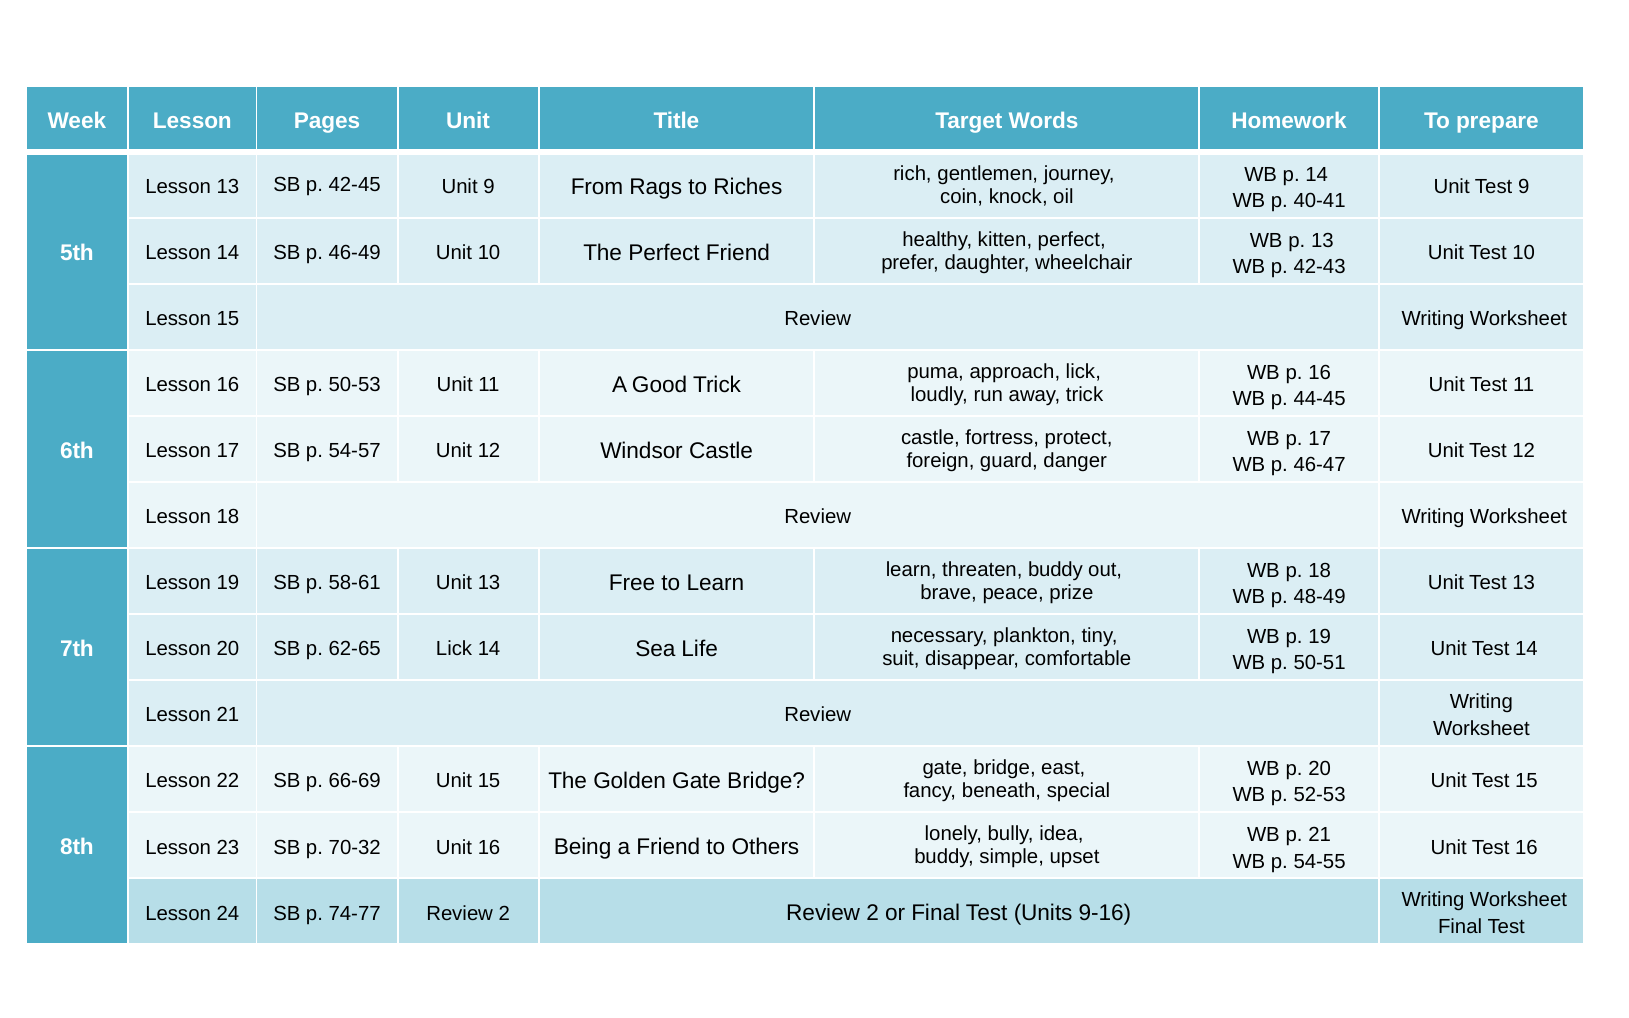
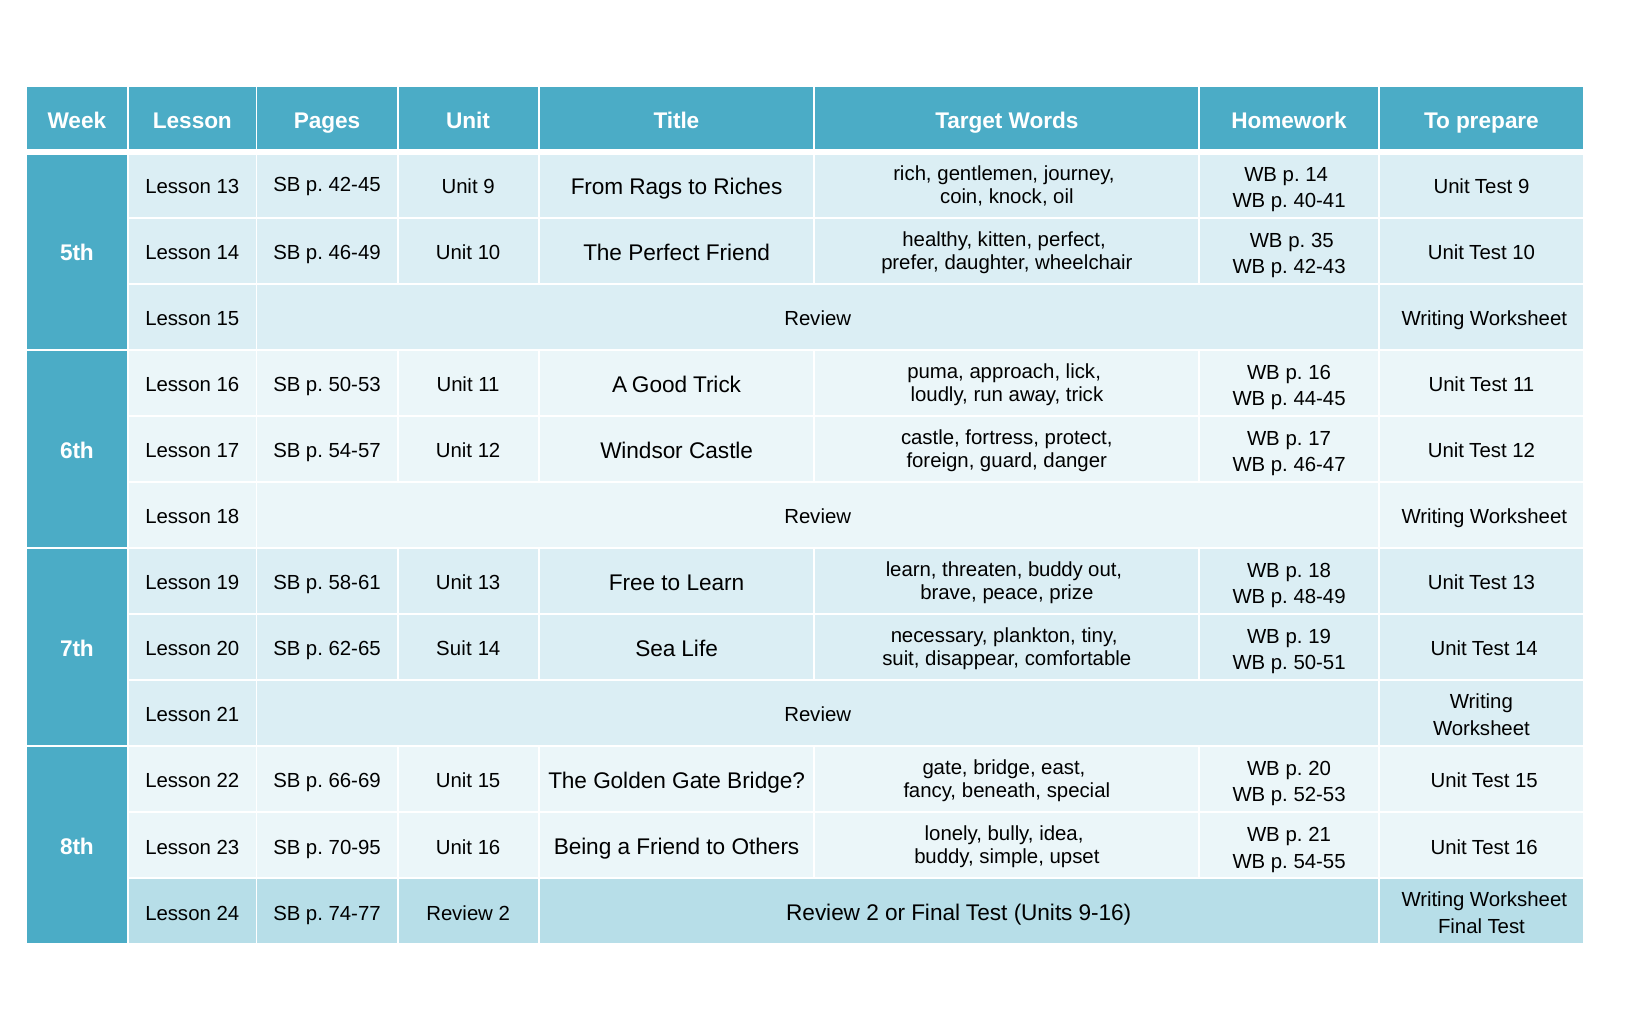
p 13: 13 -> 35 (1322, 241)
62-65 Lick: Lick -> Suit (454, 649)
70-32: 70-32 -> 70-95 (355, 847)
